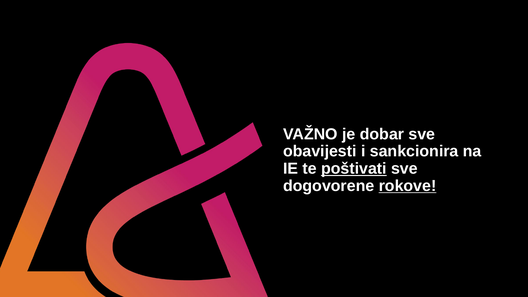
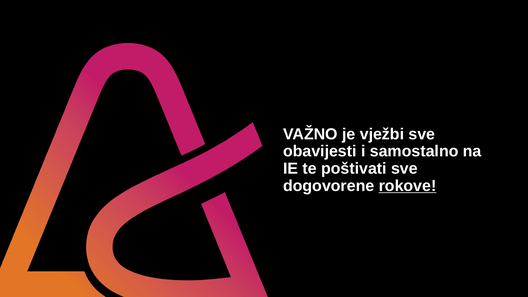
dobar: dobar -> vježbi (382, 134)
sankcionira: sankcionira -> samostalno (414, 151)
poštivati underline: present -> none (354, 169)
